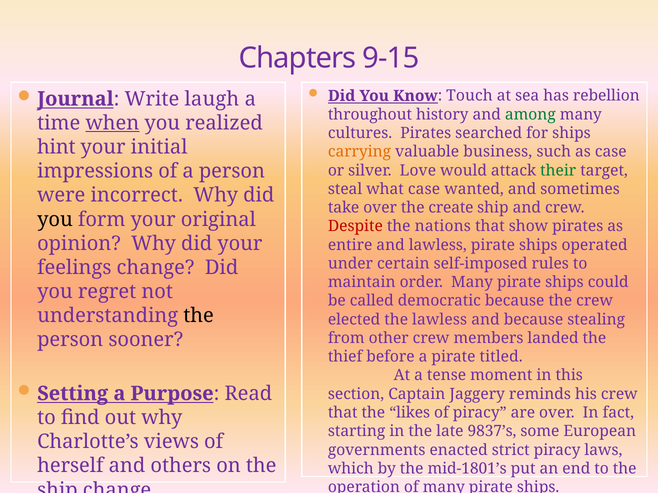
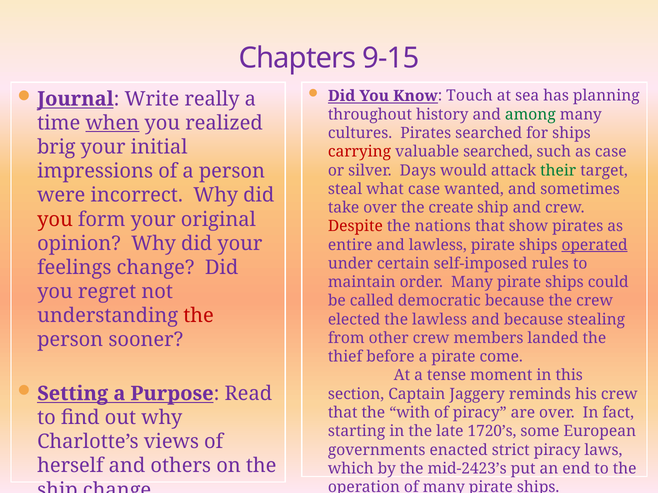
rebellion: rebellion -> planning (606, 96)
laugh: laugh -> really (212, 99)
hint: hint -> brig (56, 147)
carrying colour: orange -> red (359, 152)
valuable business: business -> searched (498, 152)
Love: Love -> Days (418, 171)
you colour: black -> red (55, 220)
operated underline: none -> present (595, 245)
the colour: black -> red (199, 316)
titled: titled -> come (501, 357)
likes: likes -> with (410, 413)
9837’s: 9837’s -> 1720’s (492, 432)
mid-1801’s: mid-1801’s -> mid-2423’s (467, 469)
